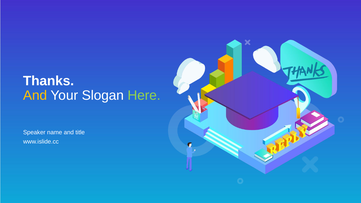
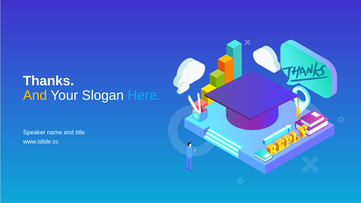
Here colour: light green -> light blue (144, 95)
